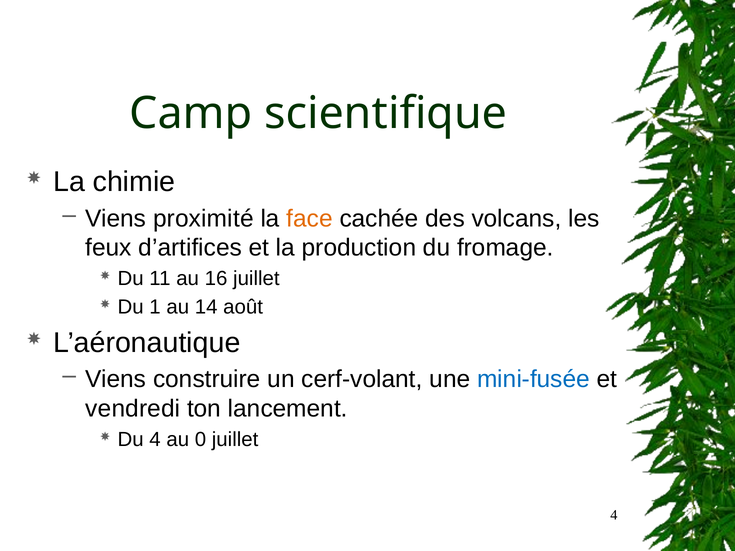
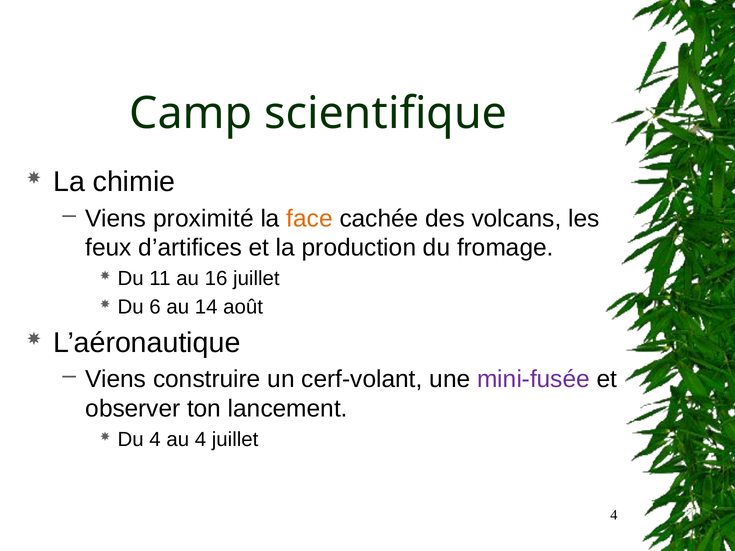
1: 1 -> 6 (155, 307)
mini-fusée colour: blue -> purple (534, 379)
vendredi: vendredi -> observer (133, 409)
au 0: 0 -> 4 (200, 440)
